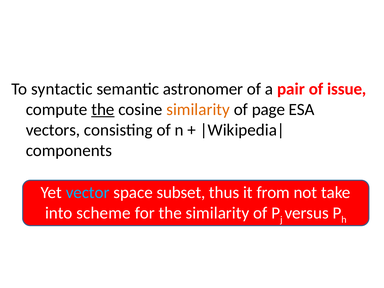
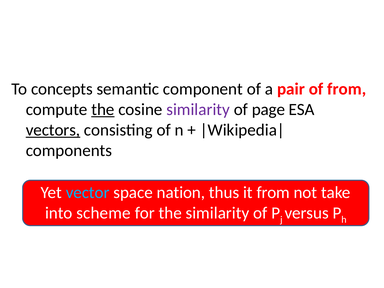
syntactic: syntactic -> concepts (62, 89)
astronomer: astronomer -> component (203, 89)
of issue: issue -> from (347, 89)
similarity colour: orange -> purple (198, 110)
vectors underline: none -> present (53, 130)
subset: subset -> nation (181, 192)
